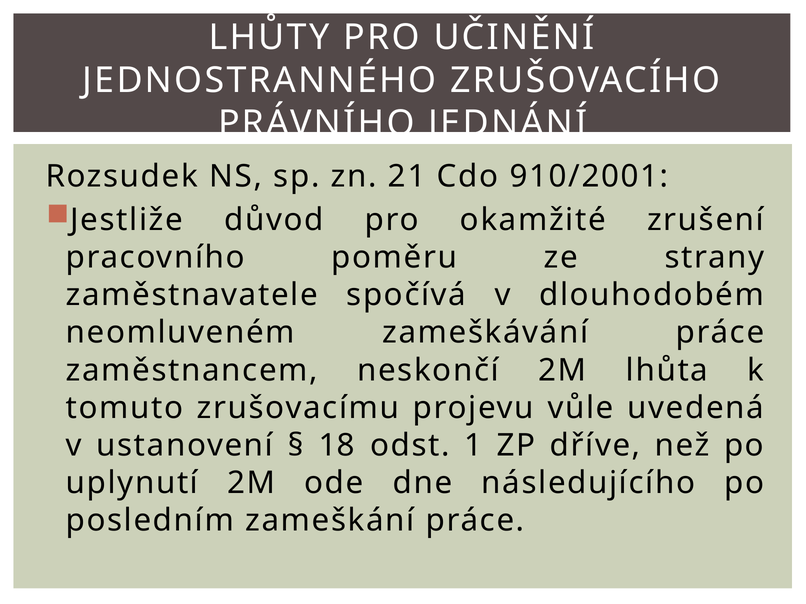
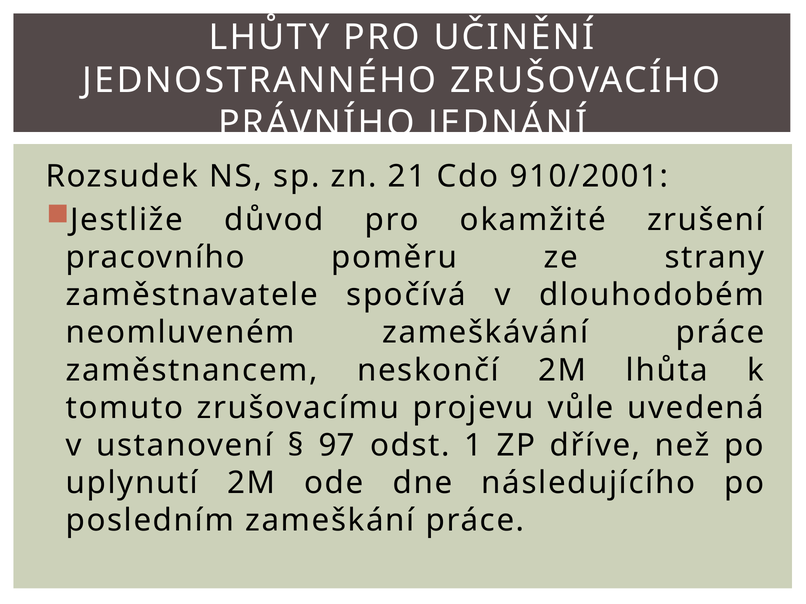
18: 18 -> 97 (337, 446)
